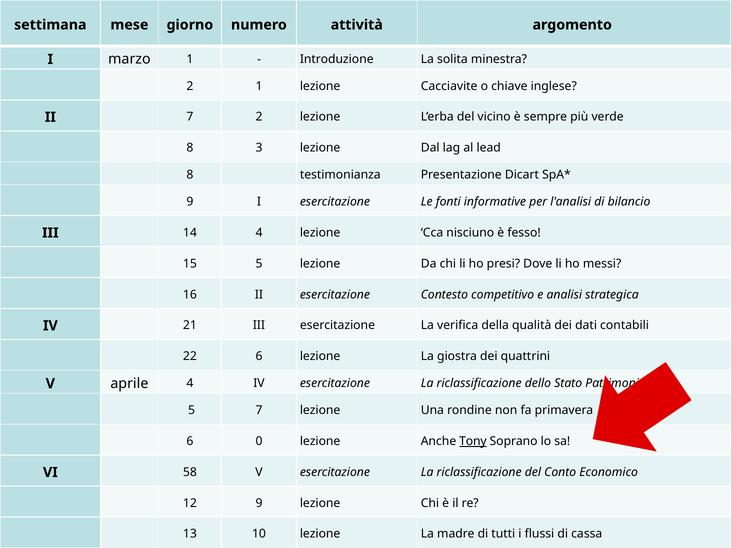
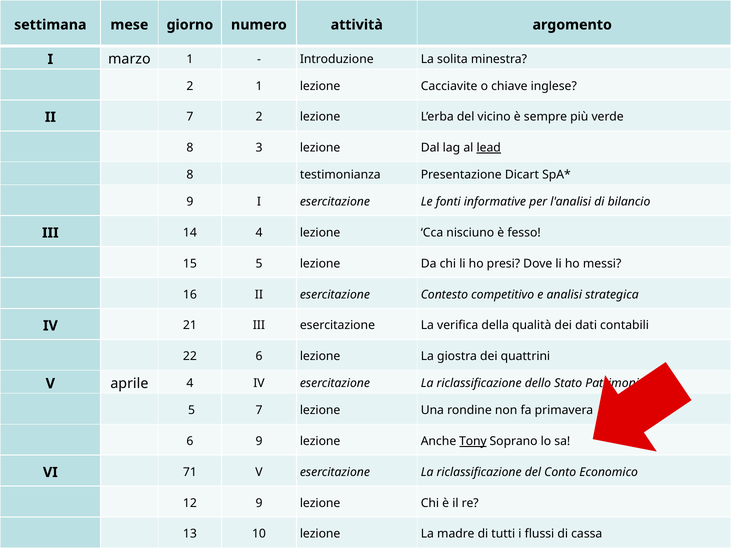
lead underline: none -> present (489, 148)
6 0: 0 -> 9 (259, 441)
58: 58 -> 71 (190, 472)
